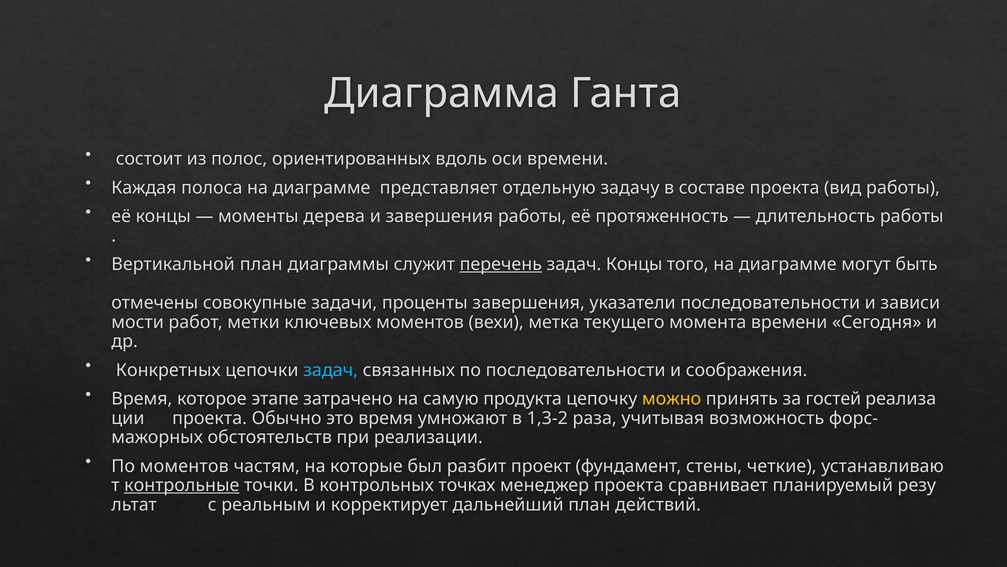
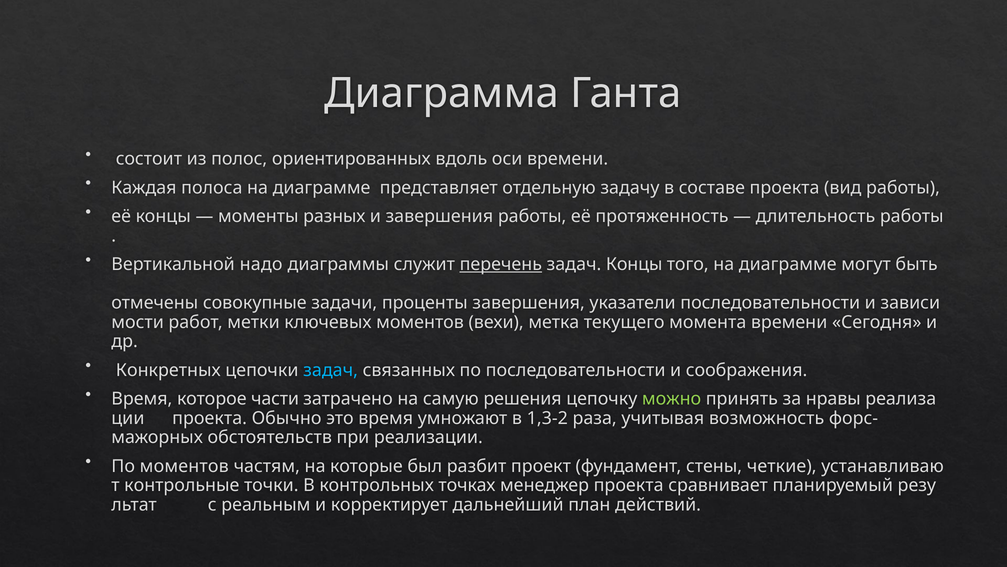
дерева: дерева -> разных (334, 216)
Вертикальной план: план -> надо (261, 264)
этапе: этапе -> части (275, 398)
продукта: продукта -> решения (523, 398)
можно colour: yellow -> light green (672, 398)
гостей: гостей -> нравы (833, 398)
контрольные underline: present -> none (182, 485)
